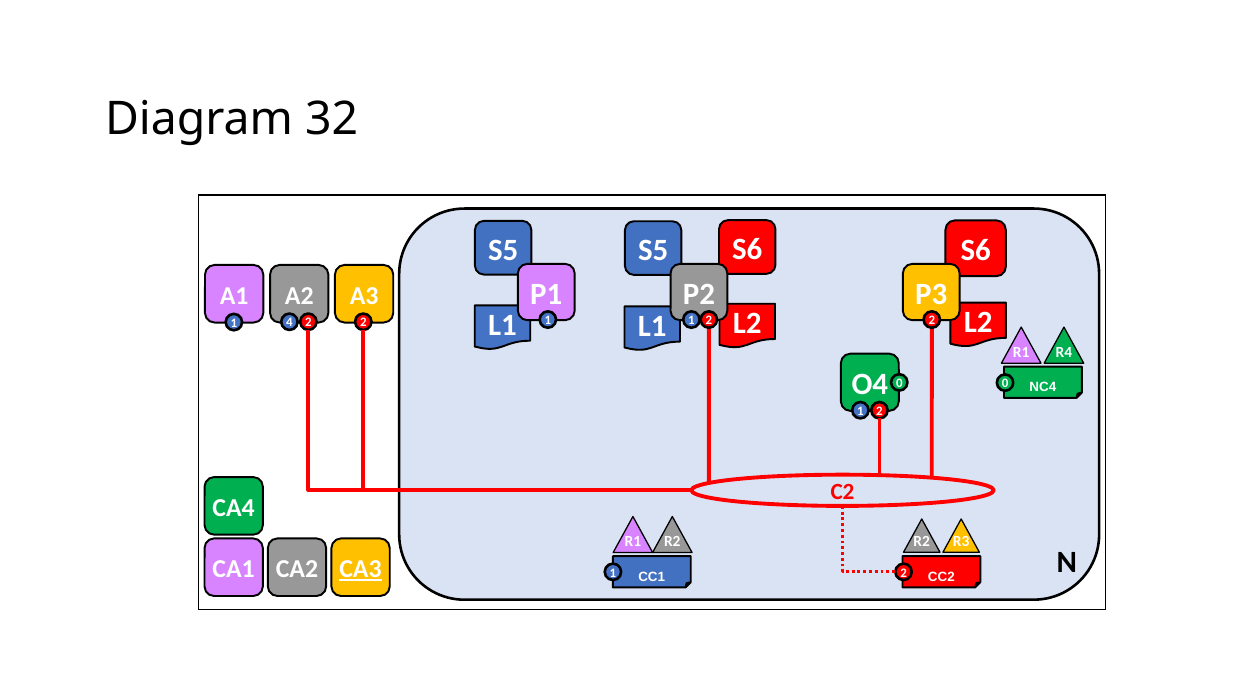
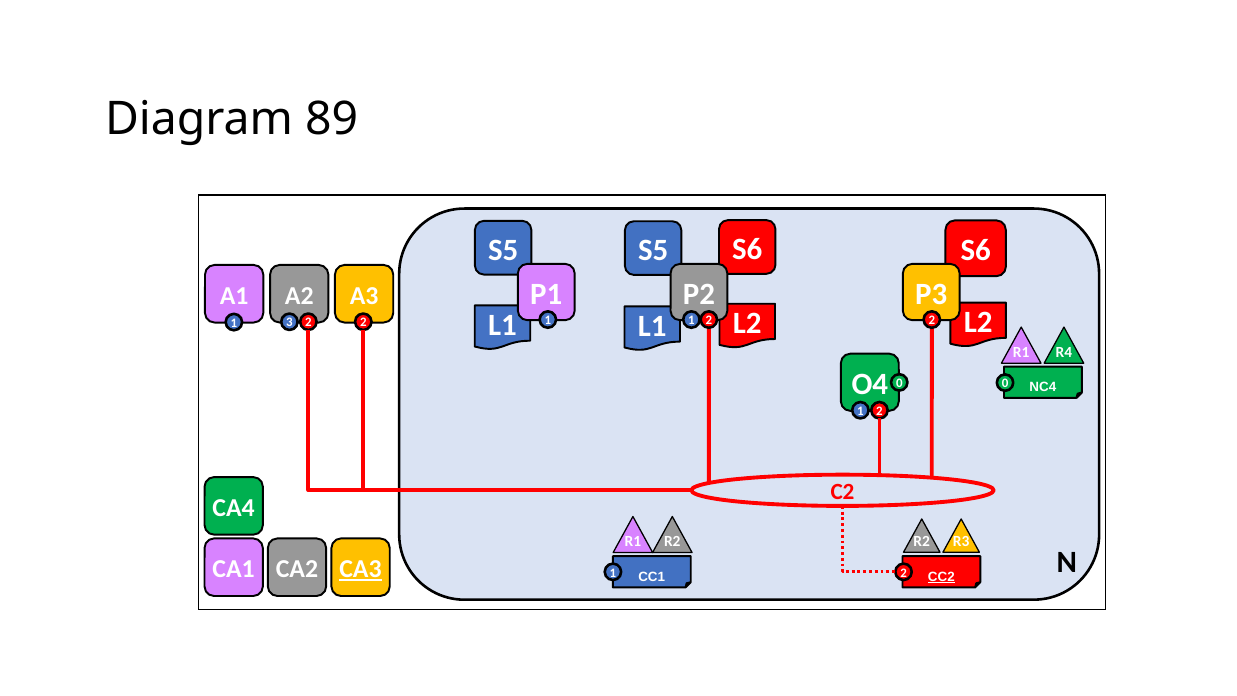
32: 32 -> 89 (332, 119)
4: 4 -> 3 (289, 323)
CC2 underline: none -> present (941, 576)
